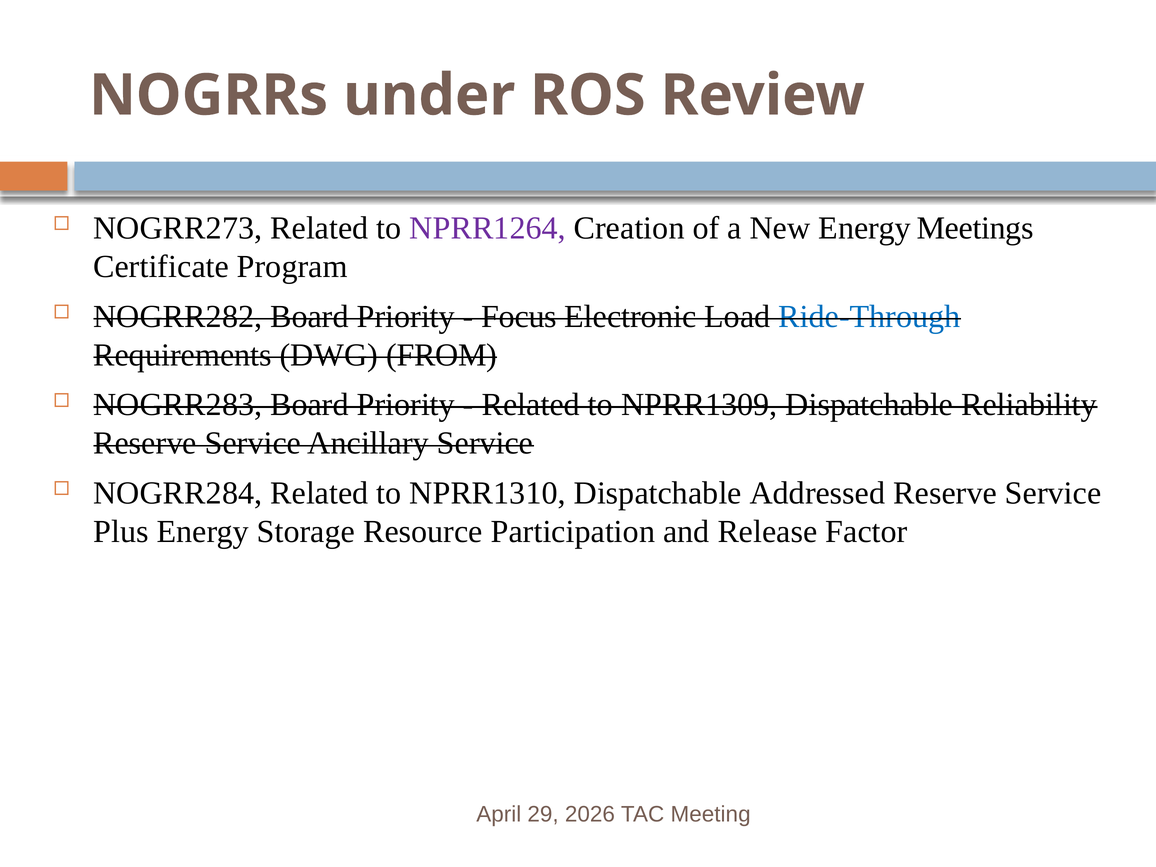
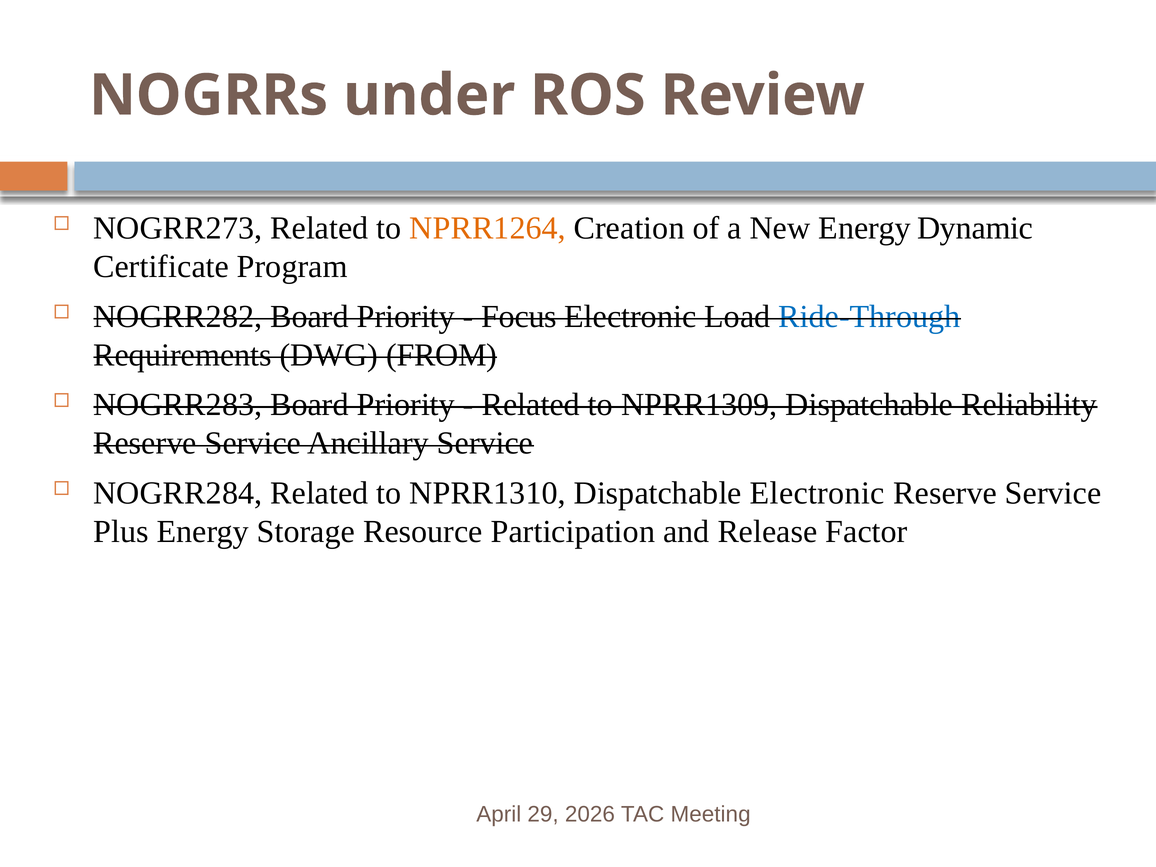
NPRR1264 colour: purple -> orange (488, 228)
Meetings: Meetings -> Dynamic (975, 228)
Dispatchable Addressed: Addressed -> Electronic (817, 493)
